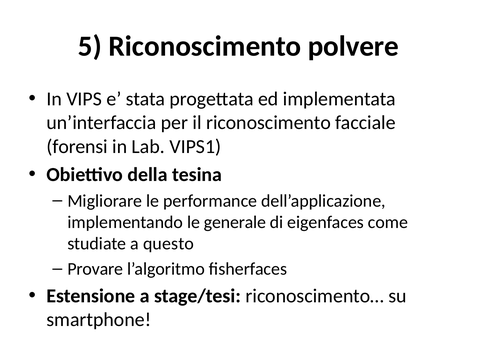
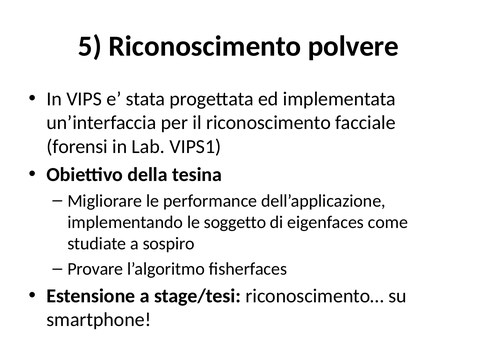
generale: generale -> soggetto (235, 223)
questo: questo -> sospiro (169, 244)
